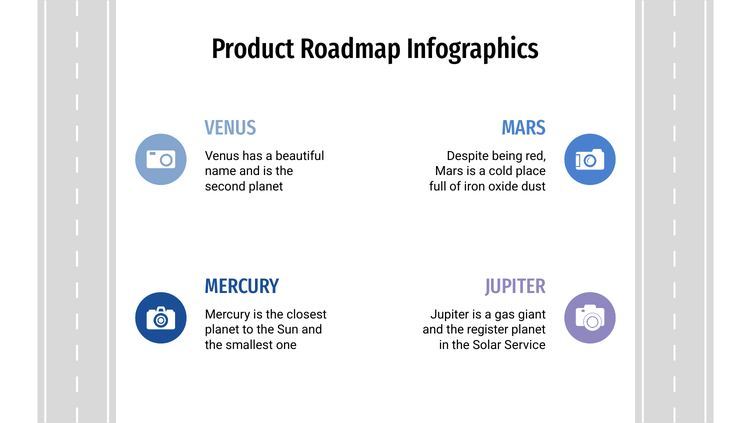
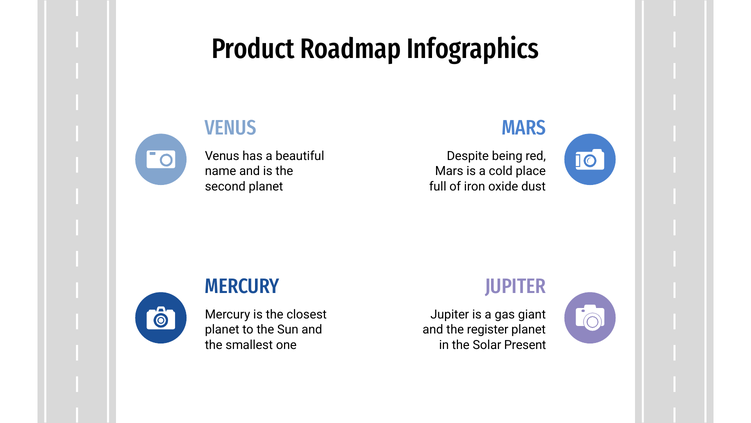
Service: Service -> Present (525, 344)
